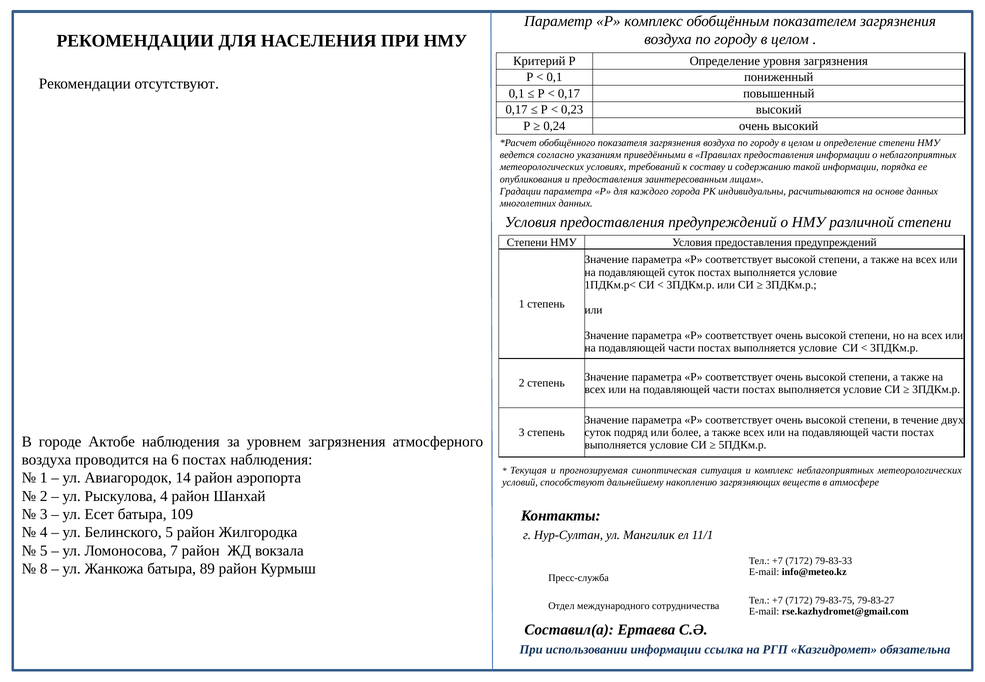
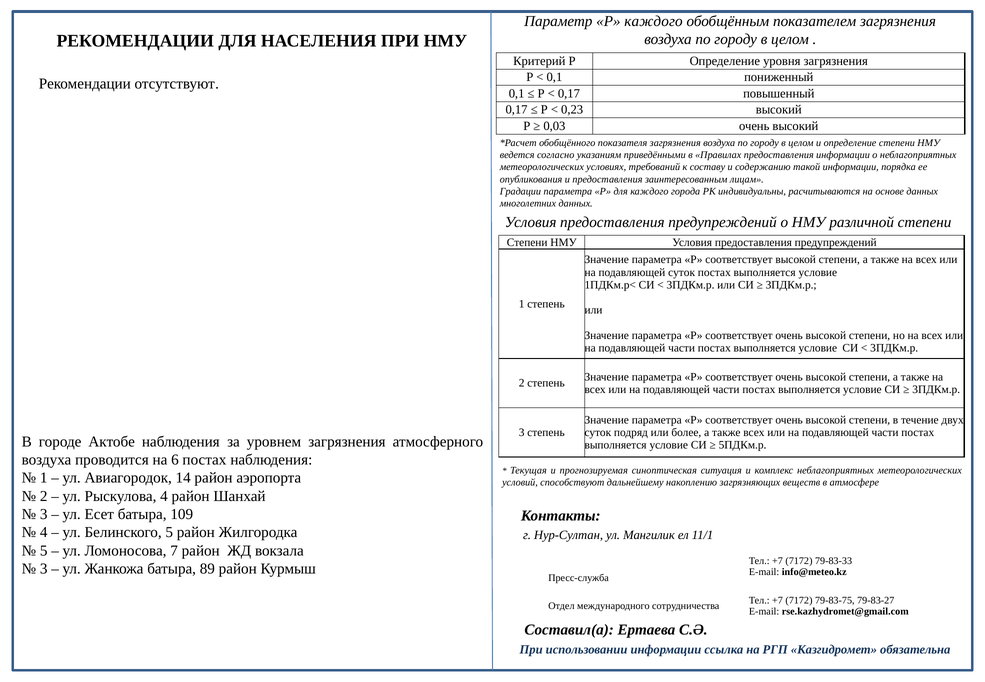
Р комплекс: комплекс -> каждого (653, 21)
0,24: 0,24 -> 0,03 (554, 126)
8: 8 -> 3 (44, 569)
